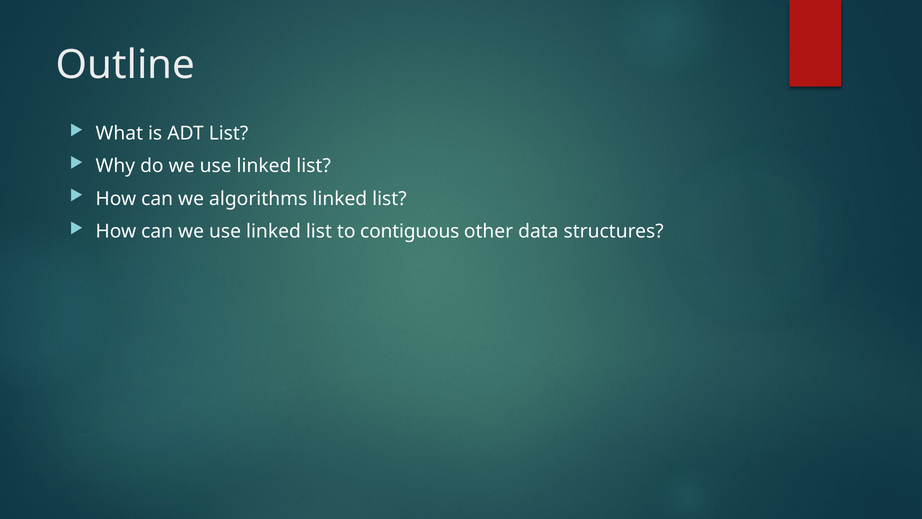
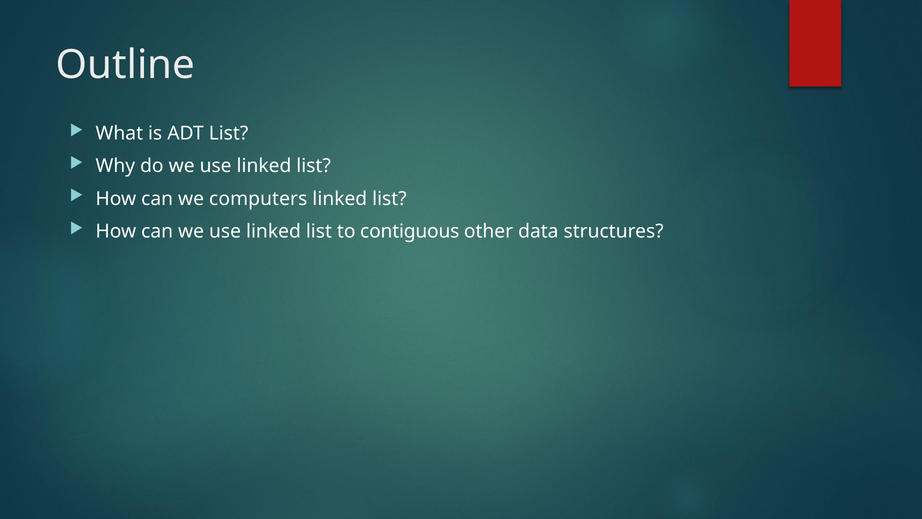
algorithms: algorithms -> computers (258, 199)
